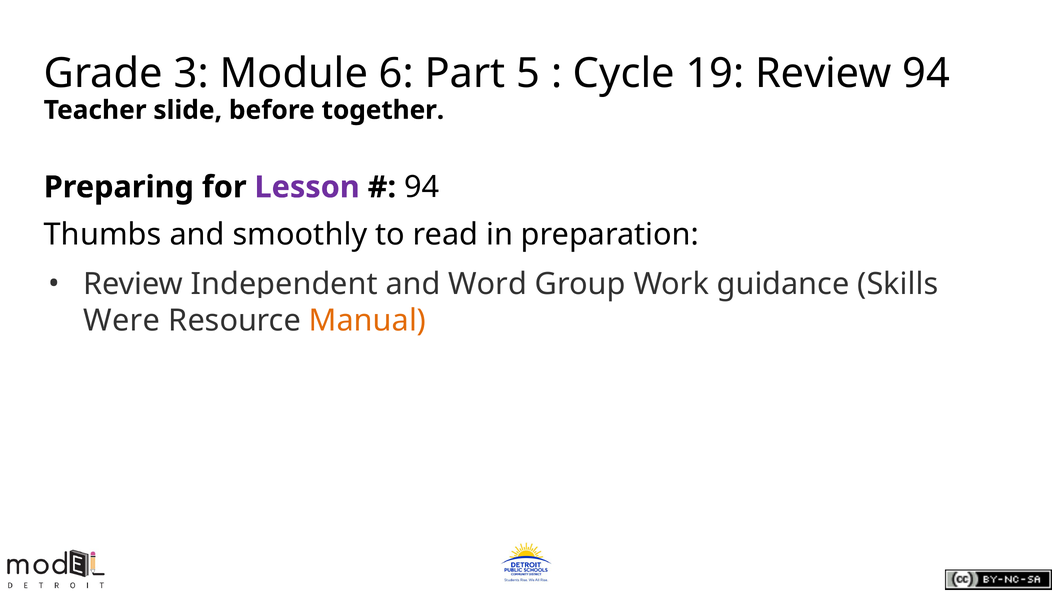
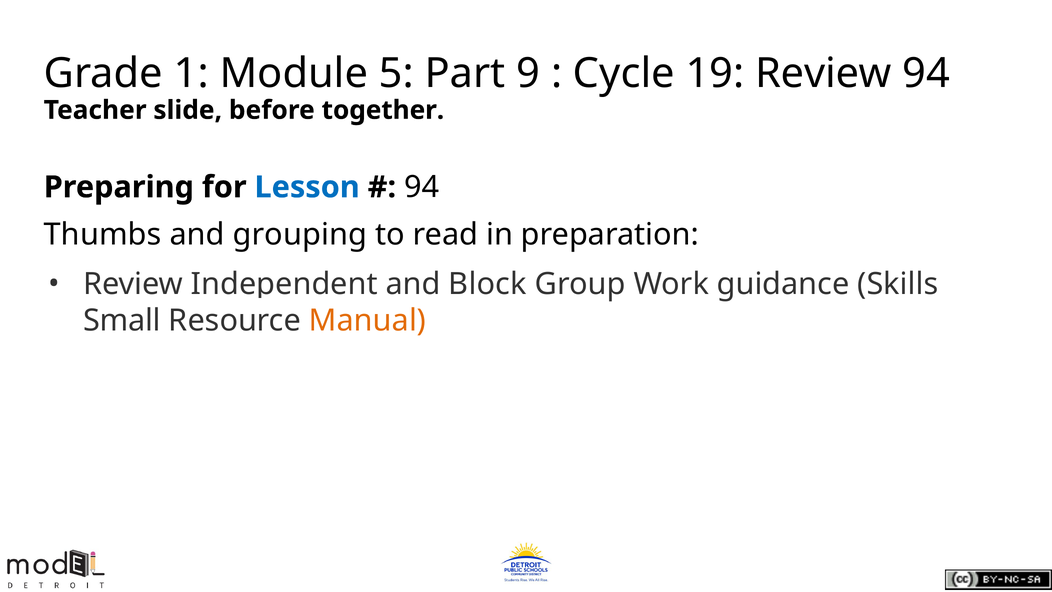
3: 3 -> 1 (191, 73)
6: 6 -> 5 (396, 73)
5: 5 -> 9 (528, 73)
Lesson colour: purple -> blue (307, 187)
smoothly: smoothly -> grouping (300, 234)
Word: Word -> Block (488, 284)
Were: Were -> Small (122, 321)
